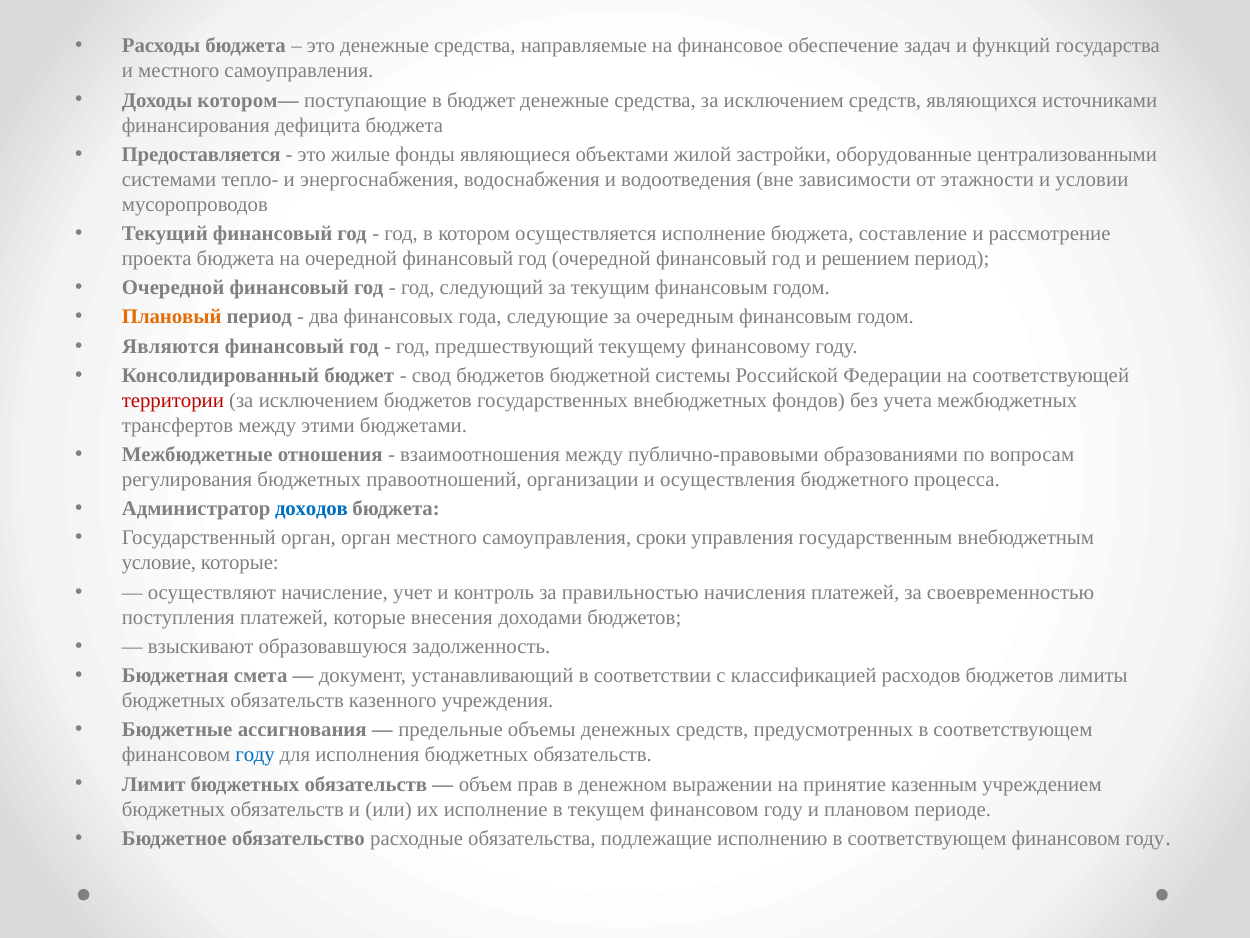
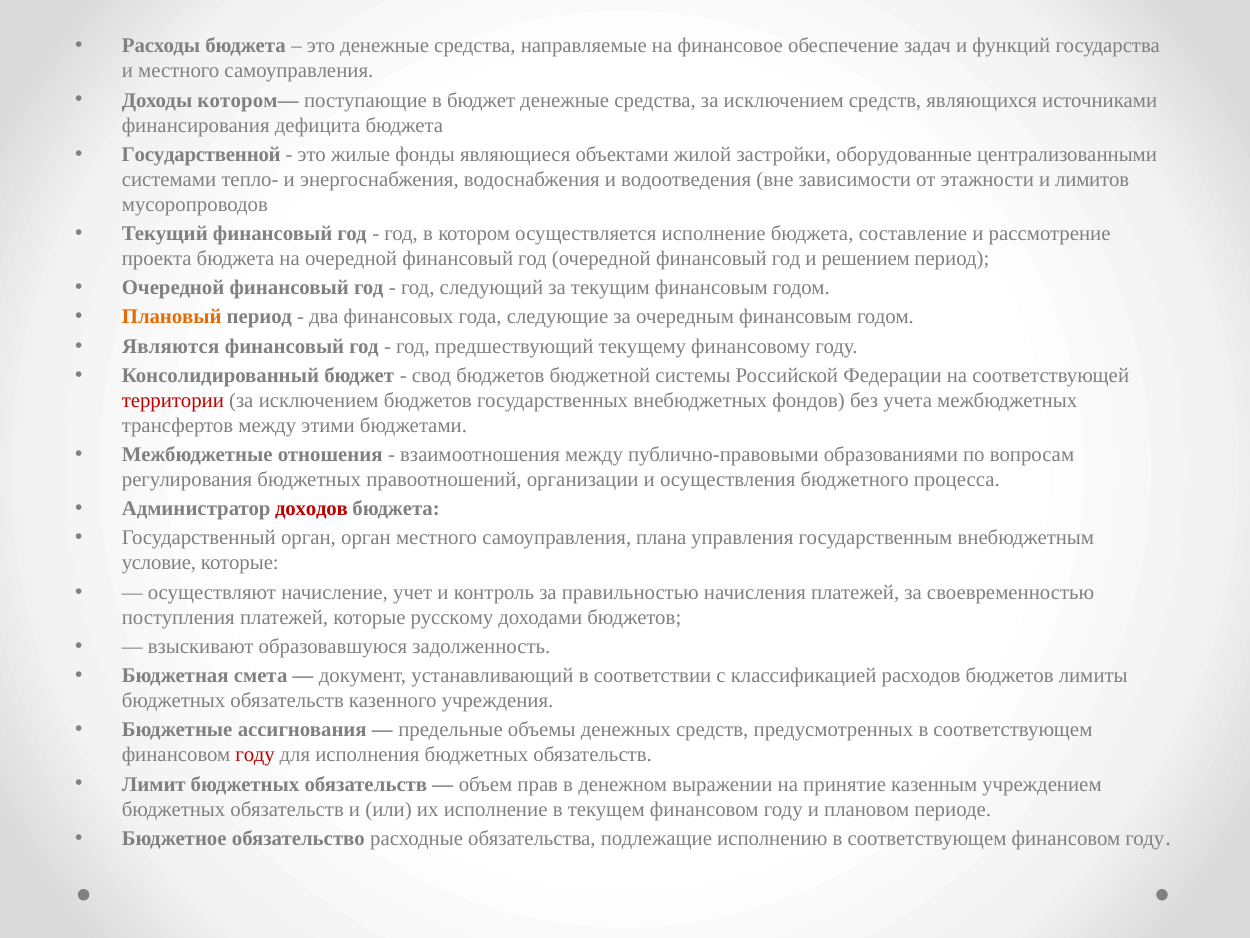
Предоставляется: Предоставляется -> Государственной (201, 154)
условии: условии -> лимитов (1092, 179)
доходов colour: blue -> red (312, 509)
сроки: сроки -> плана (661, 538)
внесения: внесения -> русскому (452, 617)
году colour: blue -> red (255, 755)
